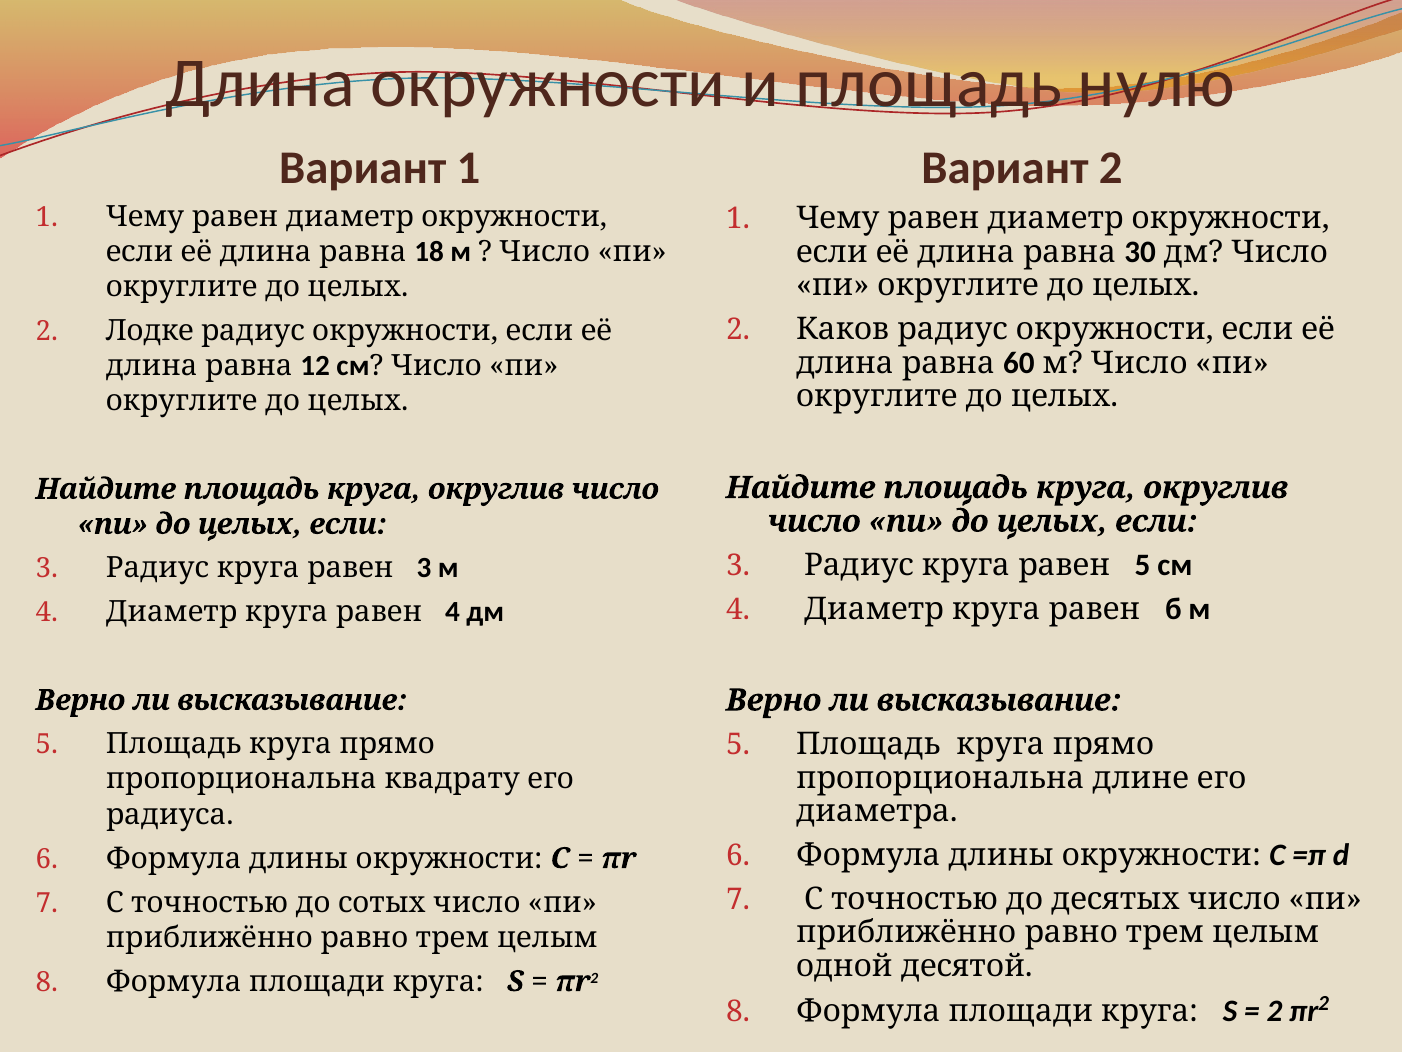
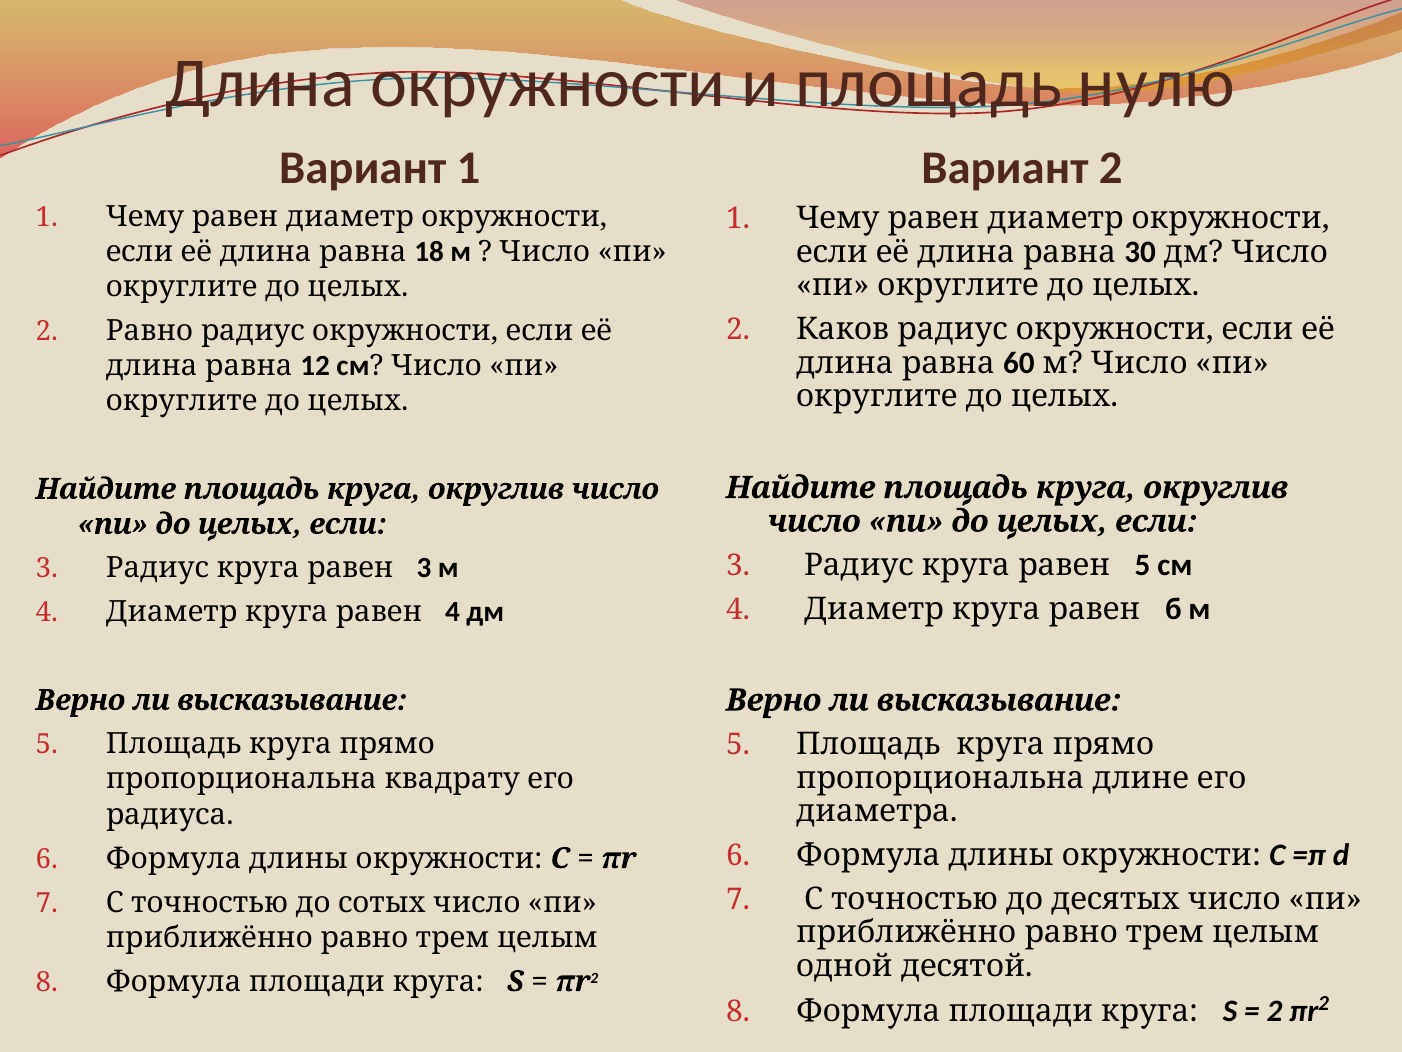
2 Лодке: Лодке -> Равно (149, 331)
